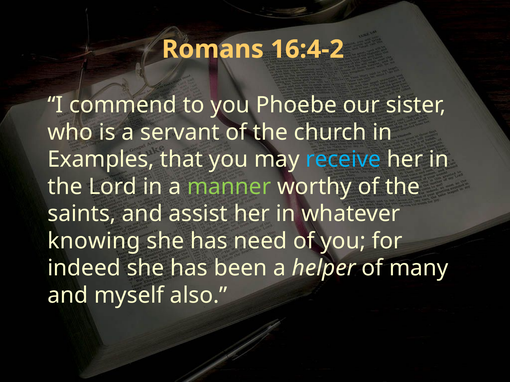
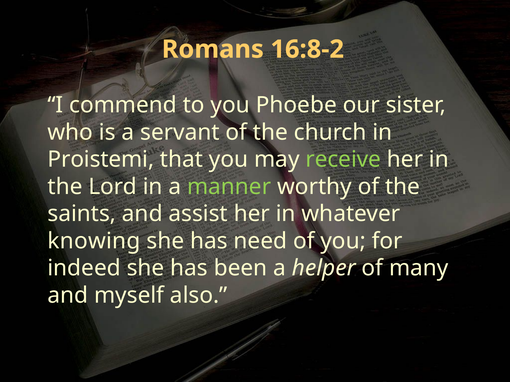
16:4-2: 16:4-2 -> 16:8-2 (307, 49)
Examples: Examples -> Proistemi (101, 160)
receive colour: light blue -> light green (343, 160)
